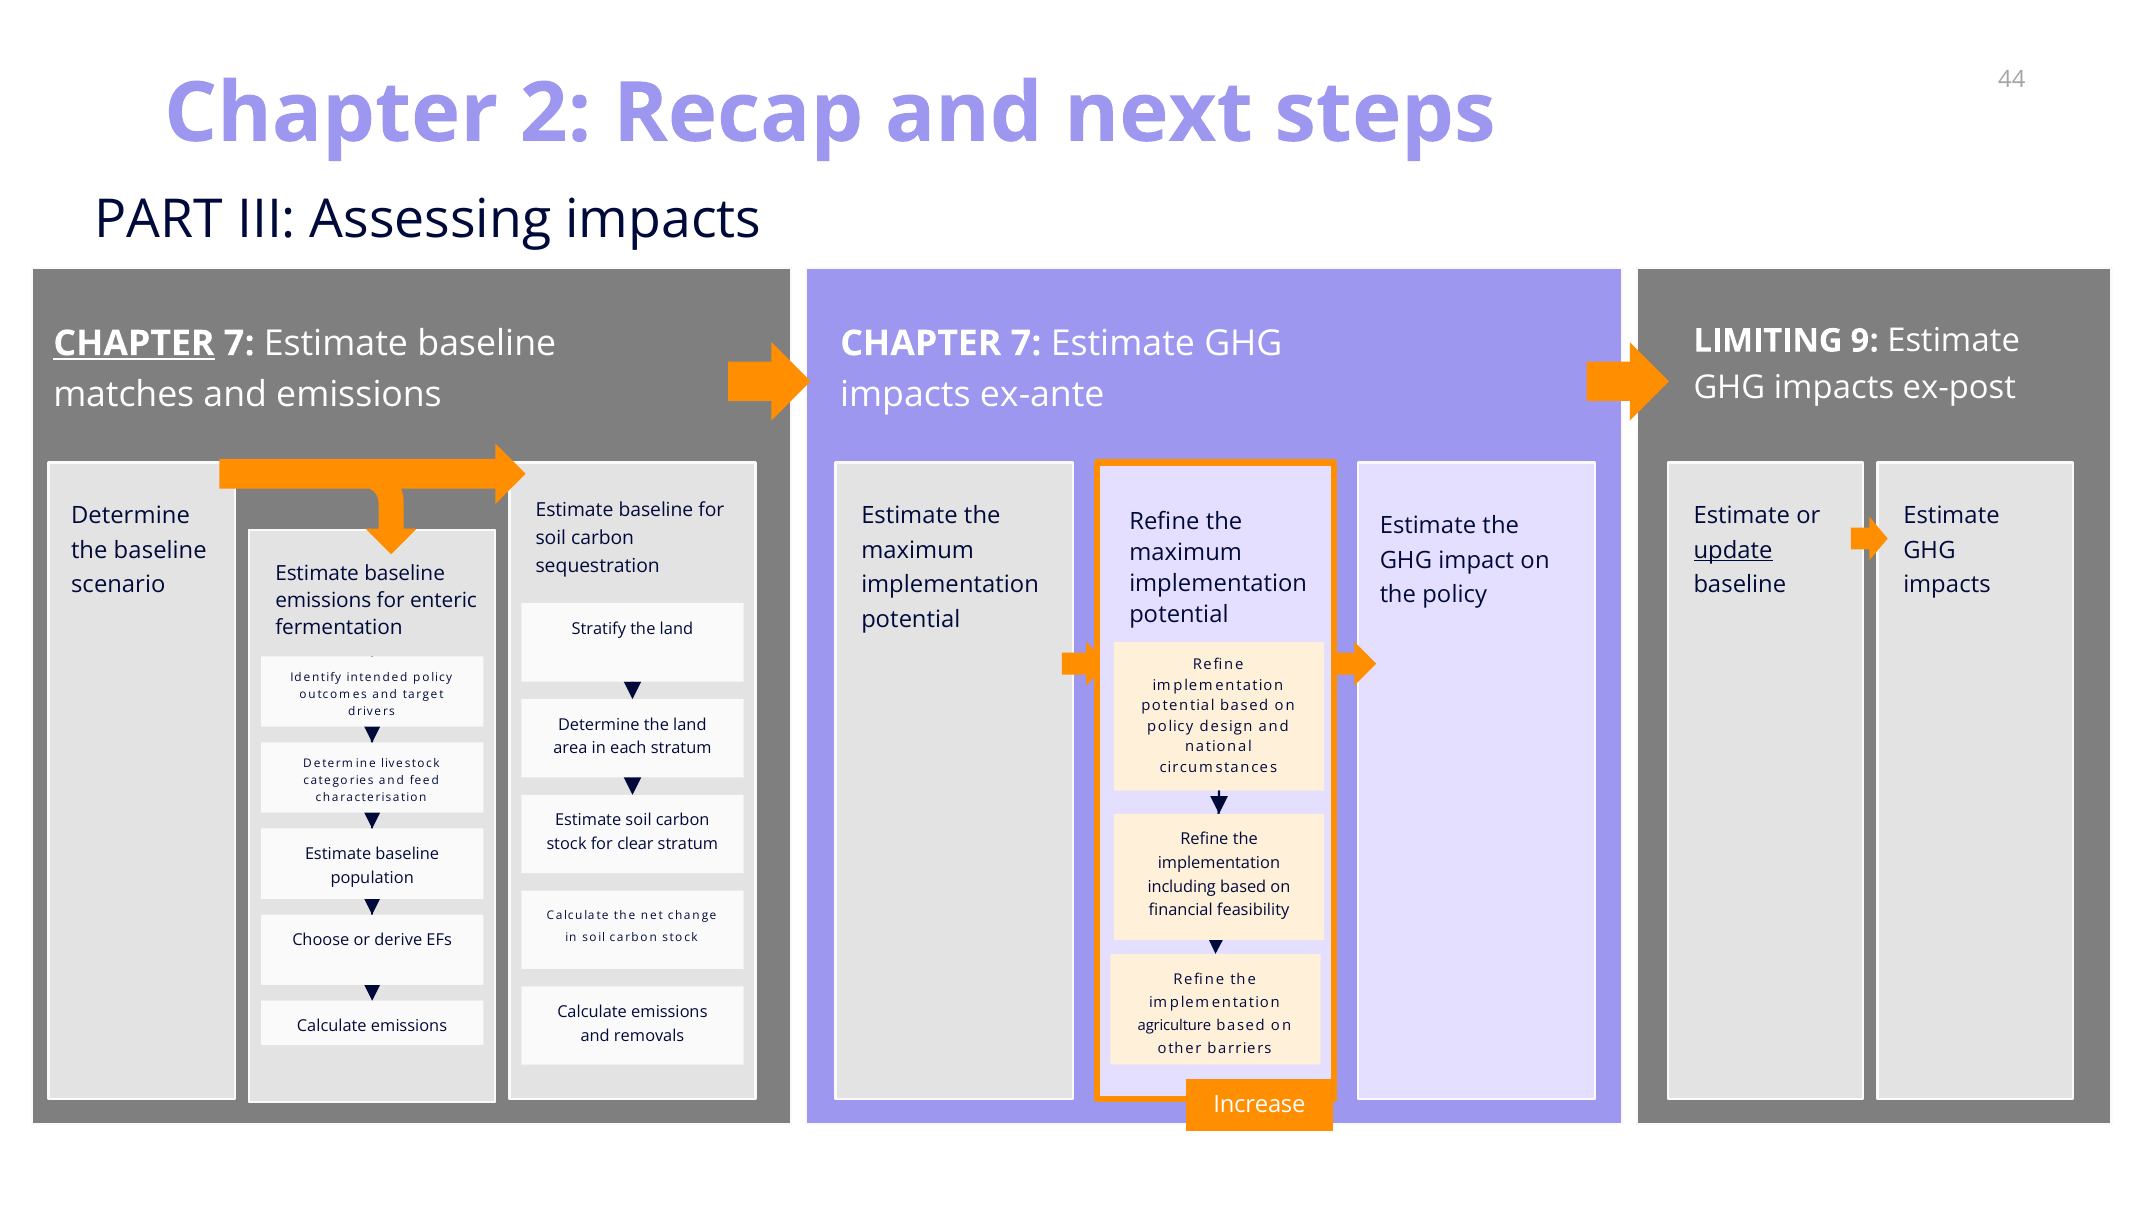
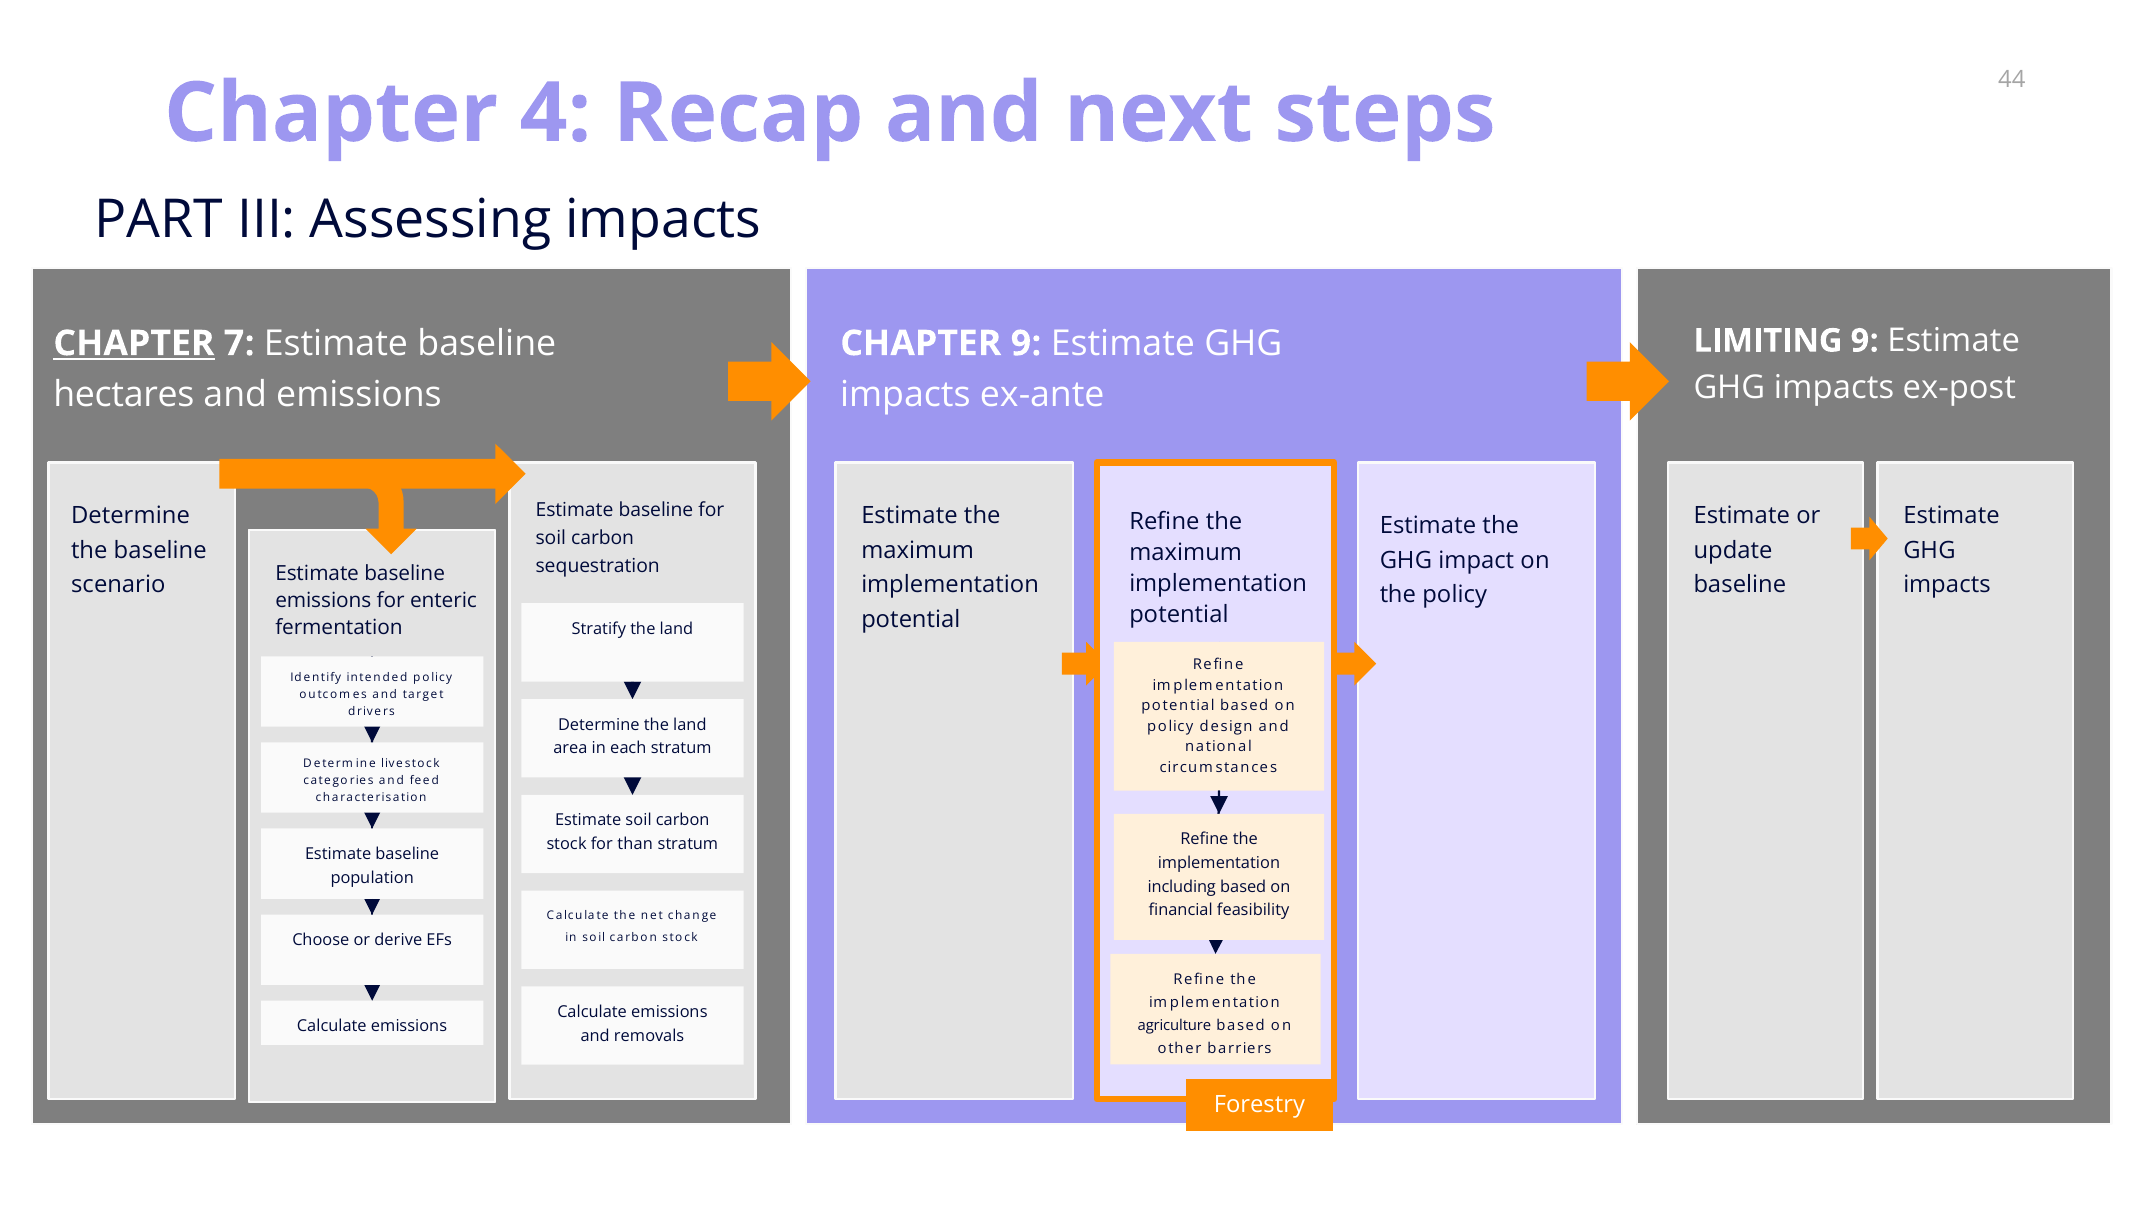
2: 2 -> 4 (556, 113)
7: 7 -> 9 (1026, 343)
matches: matches -> hectares (124, 395)
update underline: present -> none (1733, 551)
clear: clear -> than (635, 844)
Increase: Increase -> Forestry (1259, 1105)
